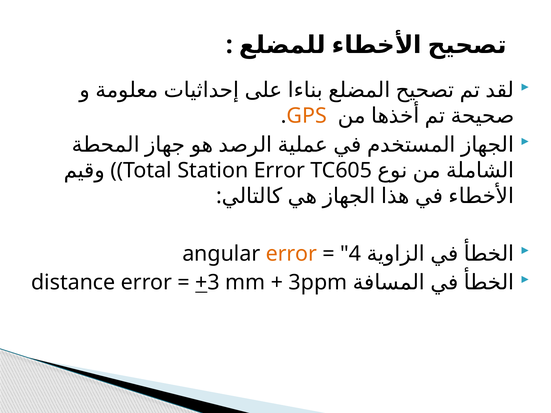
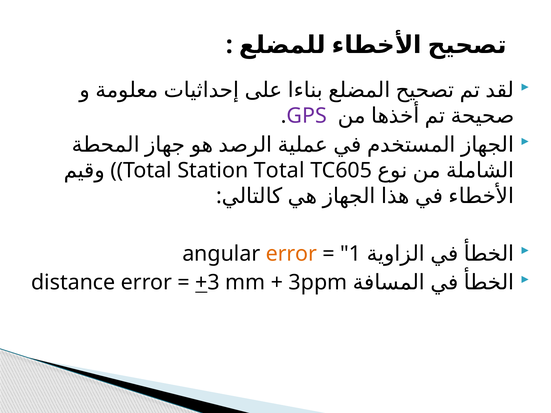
GPS colour: orange -> purple (307, 116)
Station Error: Error -> Total (279, 170)
4: 4 -> 1 (351, 254)
